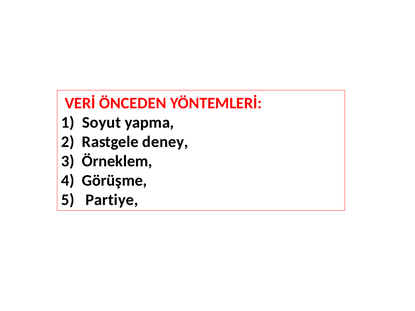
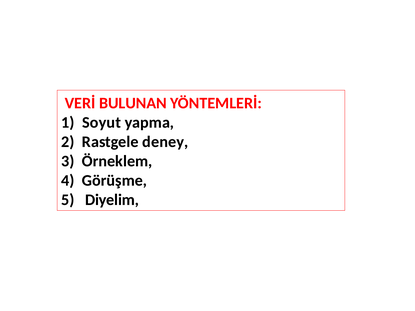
ÖNCEDEN: ÖNCEDEN -> BULUNAN (133, 103)
Partiye: Partiye -> Diyelim (112, 200)
